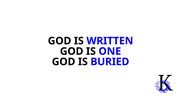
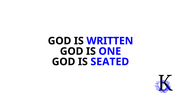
BURIED: BURIED -> SEATED (110, 62)
